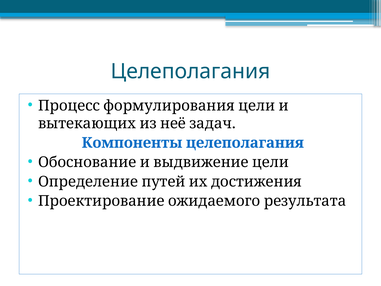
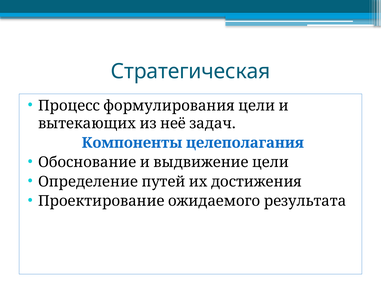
Целеполагания: Целеполагания -> Стратегическая (191, 71)
